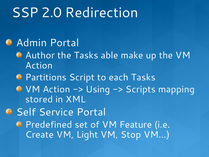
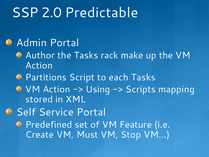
Redirection: Redirection -> Predictable (102, 13)
able: able -> rack (110, 55)
Light: Light -> Must (87, 134)
